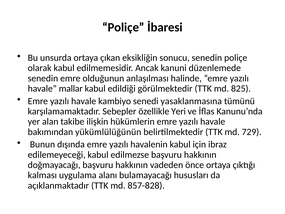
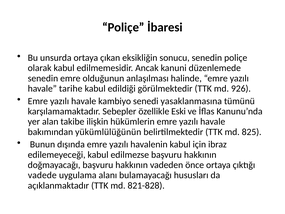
mallar: mallar -> tarihe (71, 88)
825: 825 -> 926 (241, 88)
Yeri: Yeri -> Eski (179, 111)
729: 729 -> 825 (252, 132)
kalması: kalması -> vadede (42, 175)
857-828: 857-828 -> 821-828 (146, 185)
